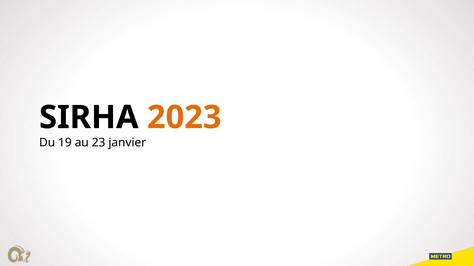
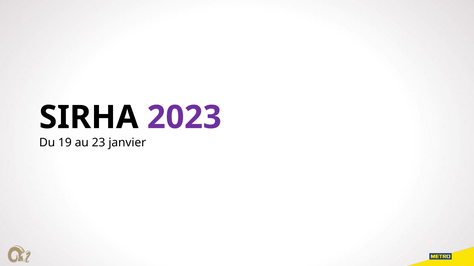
2023 colour: orange -> purple (184, 118)
